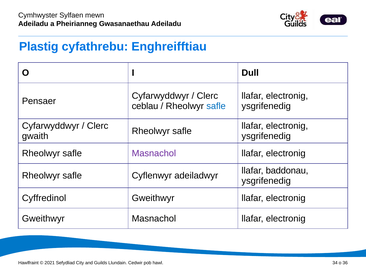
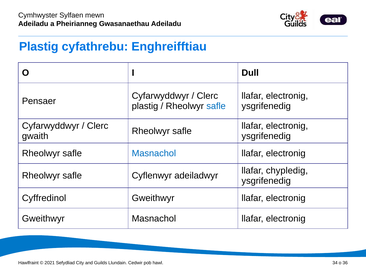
ceblau: ceblau -> plastig (145, 106)
Masnachol colour: purple -> blue (154, 153)
baddonau: baddonau -> chypledig (287, 170)
